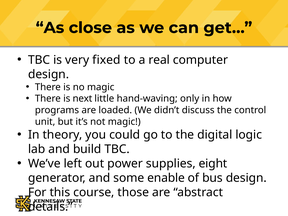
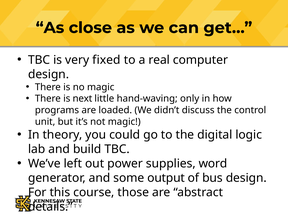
eight: eight -> word (213, 164)
enable: enable -> output (166, 178)
